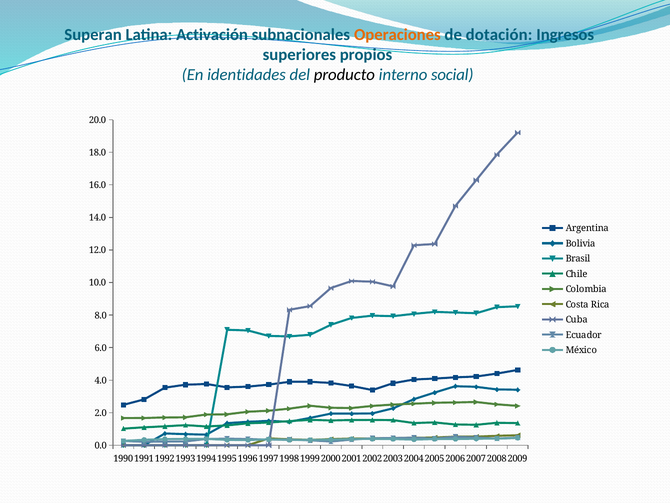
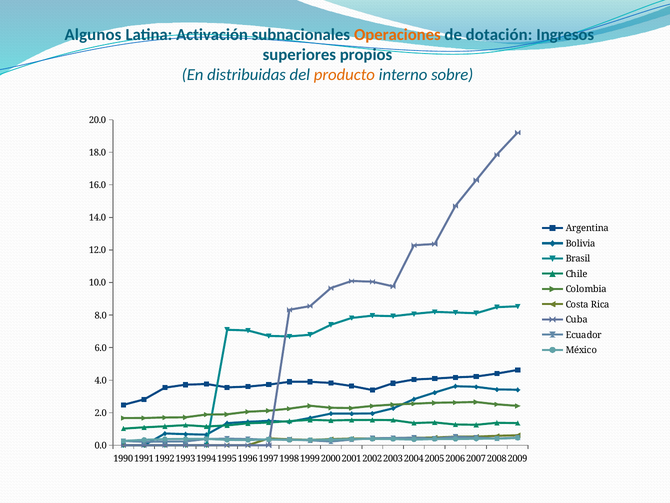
Superan: Superan -> Algunos (93, 35)
identidades: identidades -> distribuidas (247, 75)
producto colour: black -> orange (344, 75)
social: social -> sobre (452, 75)
